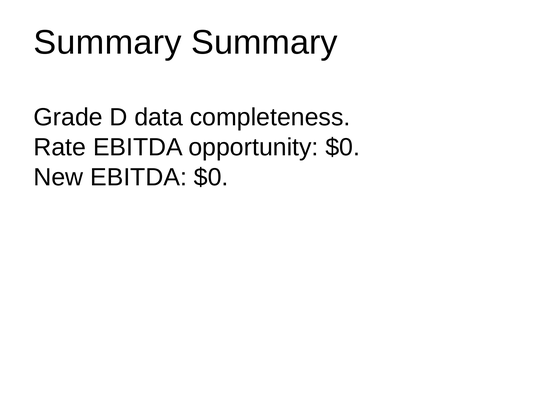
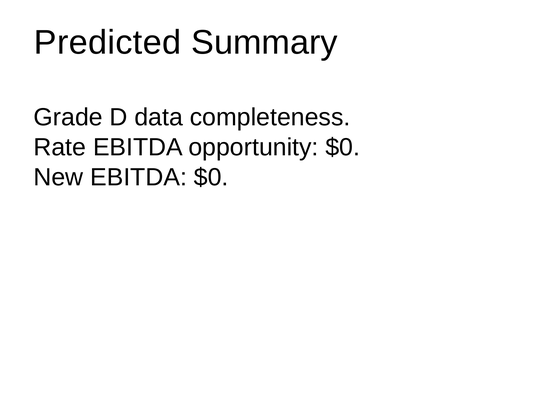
Summary: Summary -> Predicted (108, 43)
